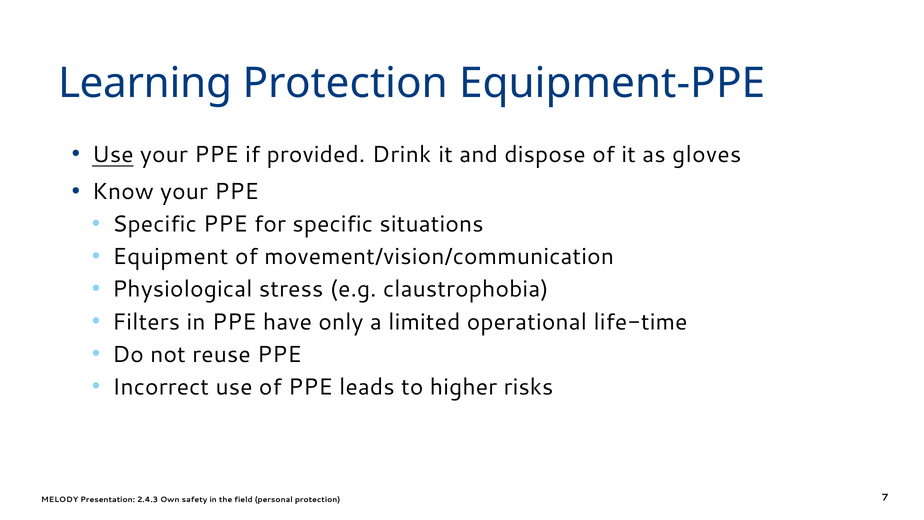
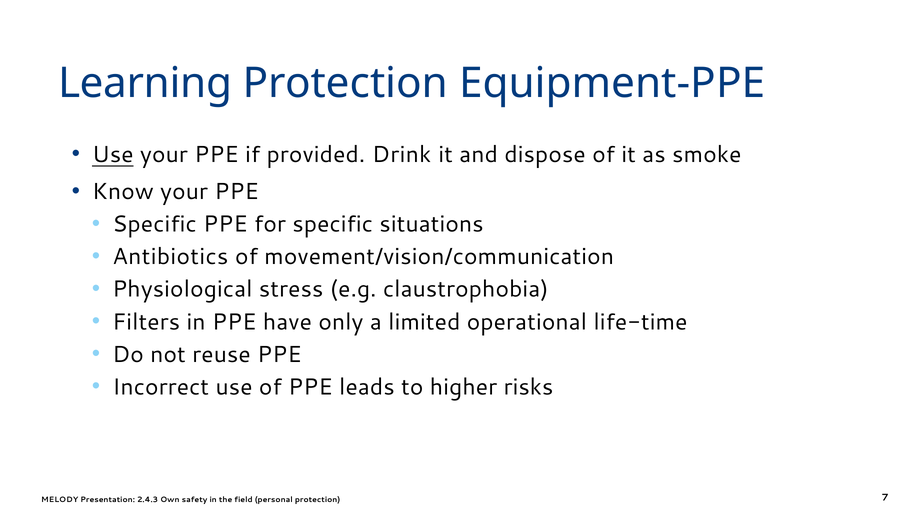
gloves: gloves -> smoke (707, 154)
Equipment: Equipment -> Antibiotics (170, 257)
